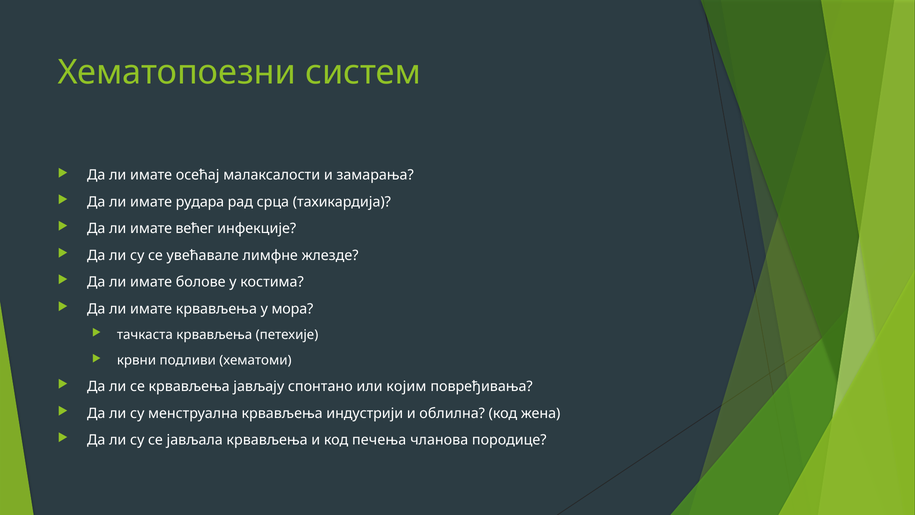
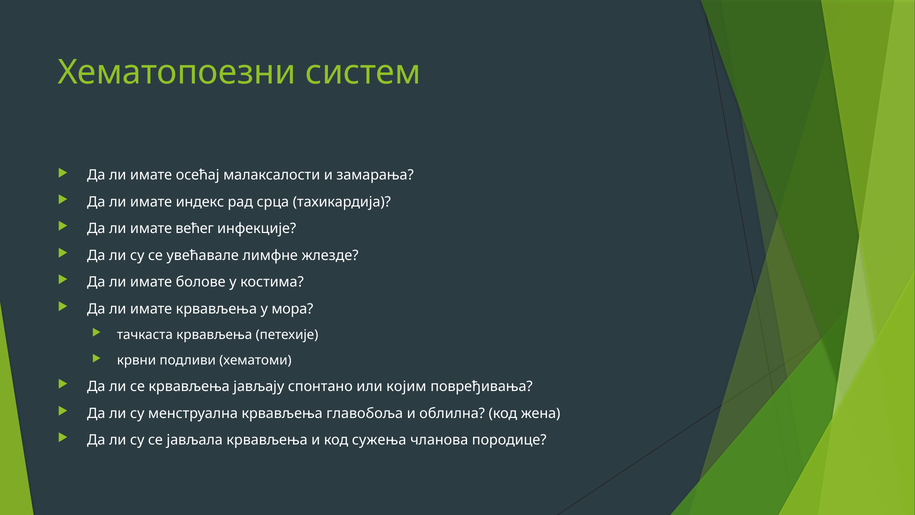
рудара: рудара -> индекс (200, 202)
индустрији: индустрији -> главобоља (365, 413)
печења: печења -> сужења (379, 440)
